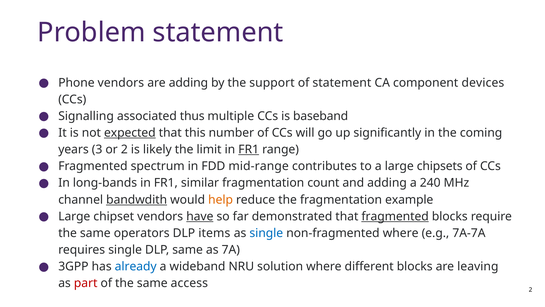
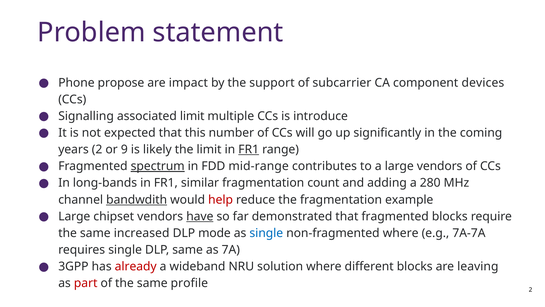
Phone vendors: vendors -> propose (121, 83)
are adding: adding -> impact (188, 83)
of statement: statement -> subcarrier (342, 83)
associated thus: thus -> limit (192, 116)
baseband: baseband -> introduce (321, 116)
expected underline: present -> none (130, 133)
years 3: 3 -> 2 (97, 149)
or 2: 2 -> 9 (124, 149)
spectrum underline: none -> present (158, 166)
large chipsets: chipsets -> vendors (440, 166)
240: 240 -> 280 (430, 183)
help colour: orange -> red (221, 199)
fragmented underline: present -> none (395, 216)
operators: operators -> increased (142, 233)
items: items -> mode (214, 233)
already colour: blue -> red (136, 266)
access: access -> profile (189, 283)
